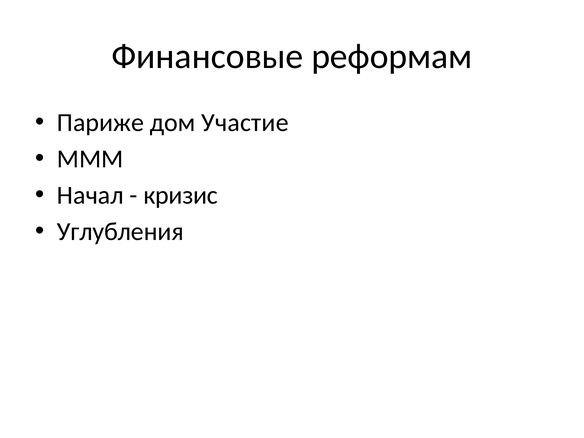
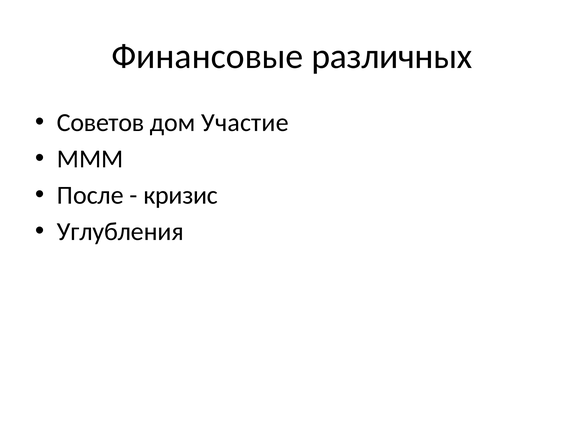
реформам: реформам -> различных (392, 57)
Париже: Париже -> Советов (101, 123)
Начал: Начал -> После (90, 195)
